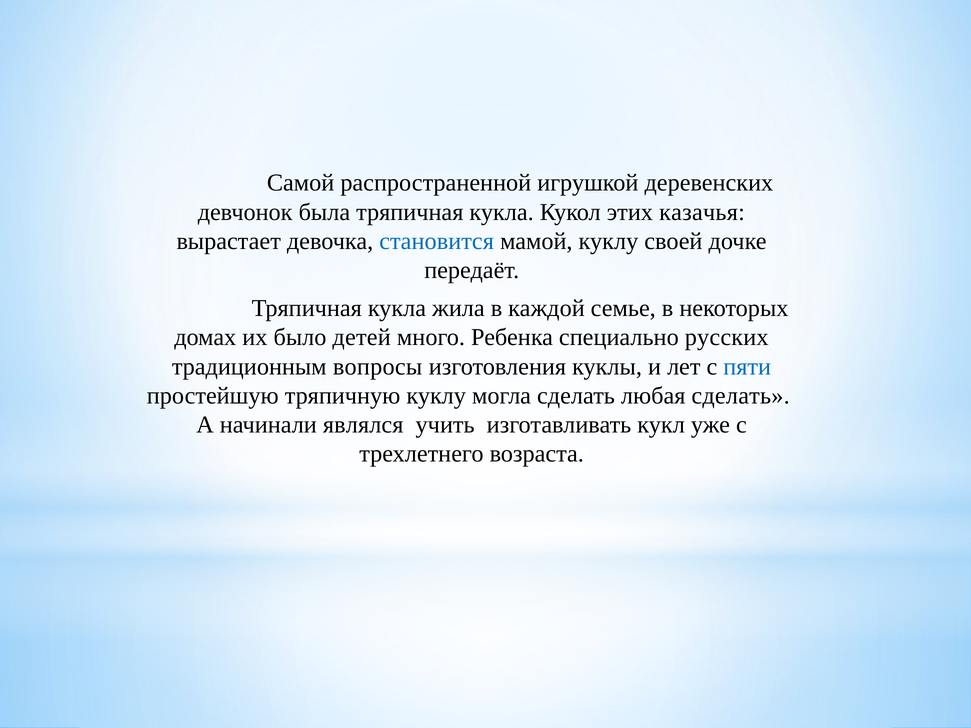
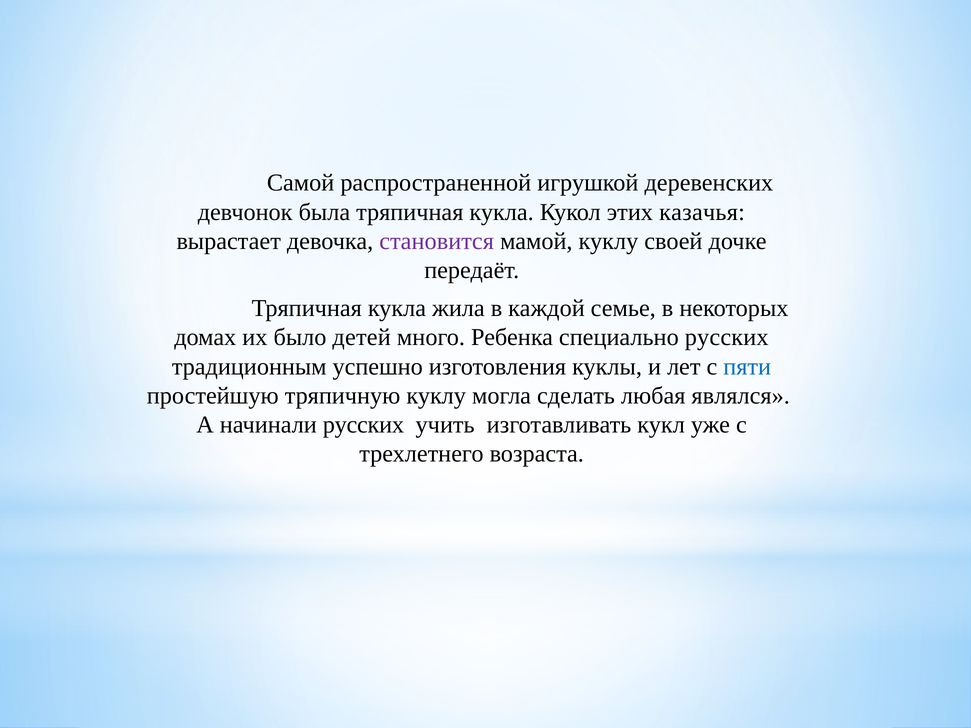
становится colour: blue -> purple (437, 241)
вопросы: вопросы -> успешно (378, 367)
любая сделать: сделать -> являлся (741, 396)
начинали являлся: являлся -> русских (363, 425)
